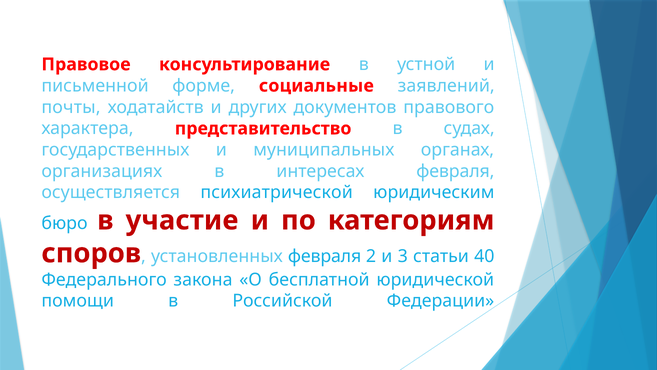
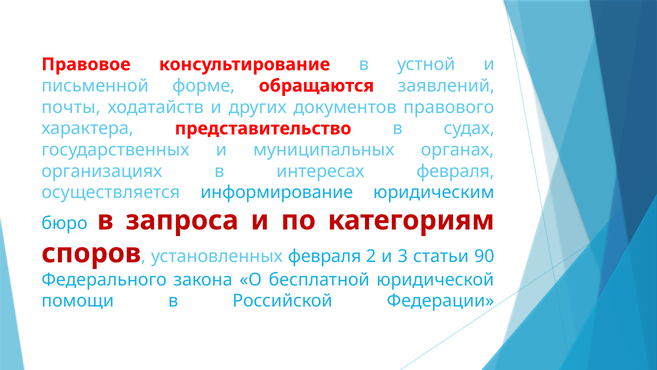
социальные: социальные -> обращаются (316, 86)
психиатрической: психиатрической -> информирование (277, 192)
участие: участие -> запроса (182, 220)
40: 40 -> 90 (484, 256)
